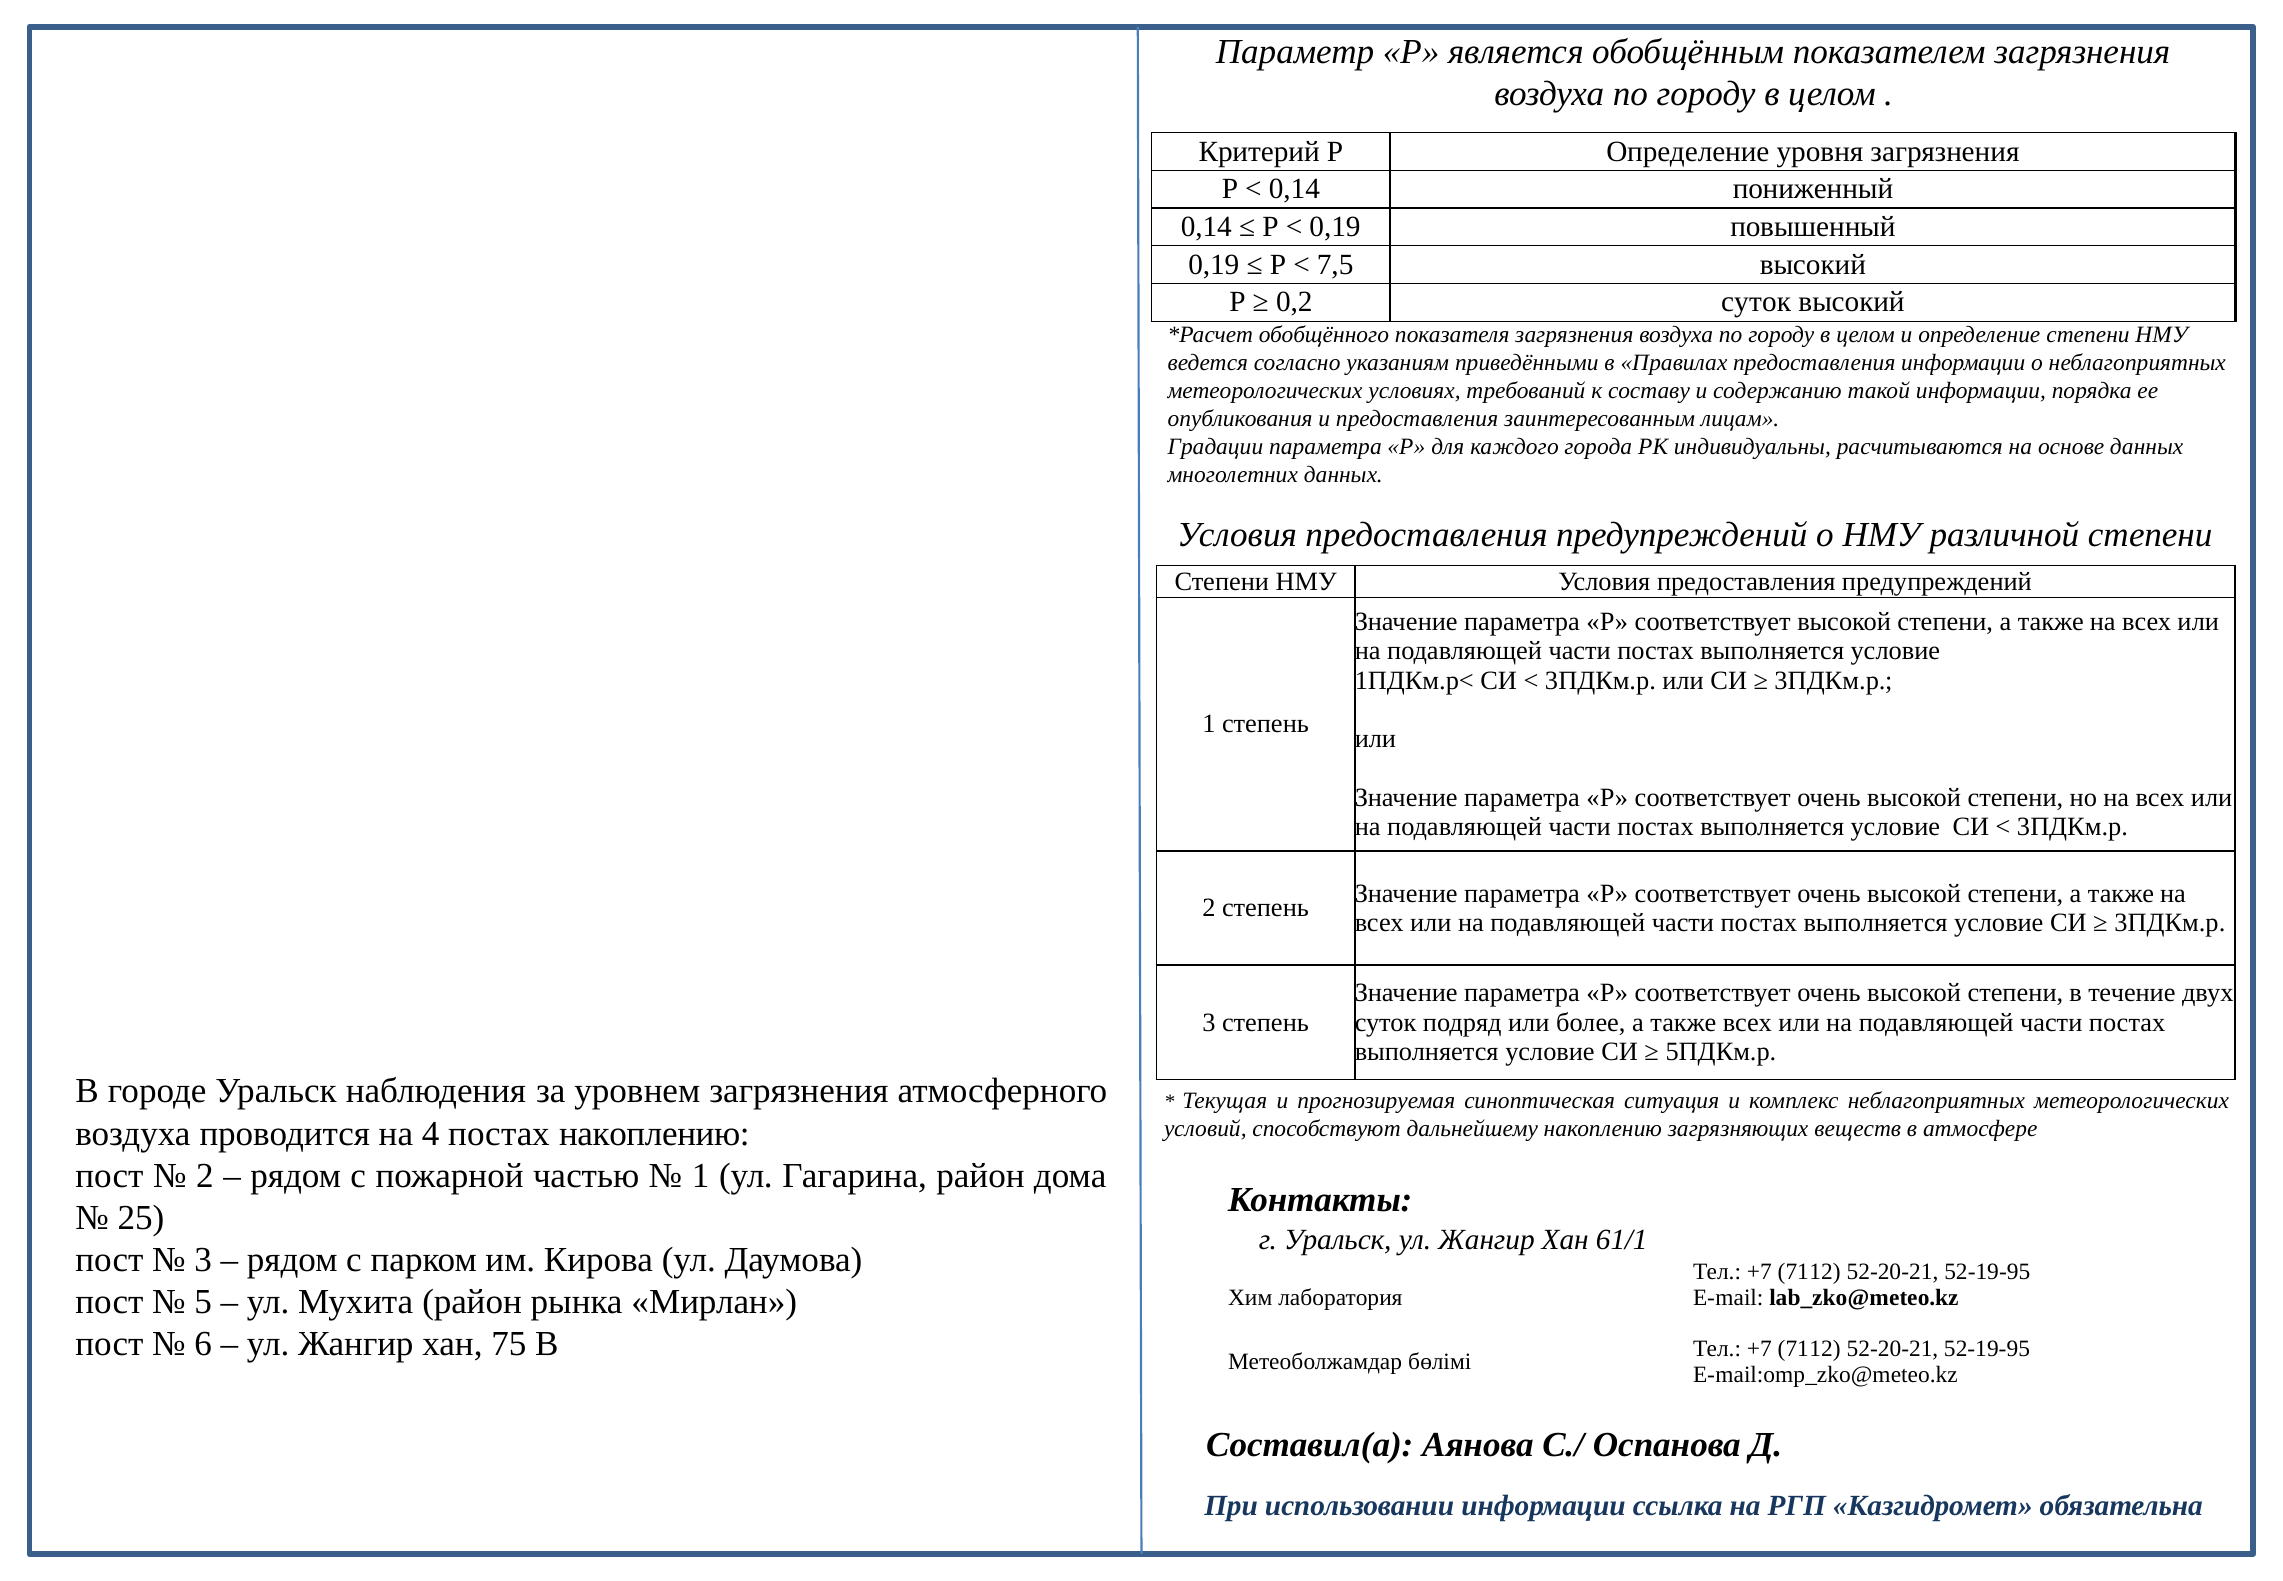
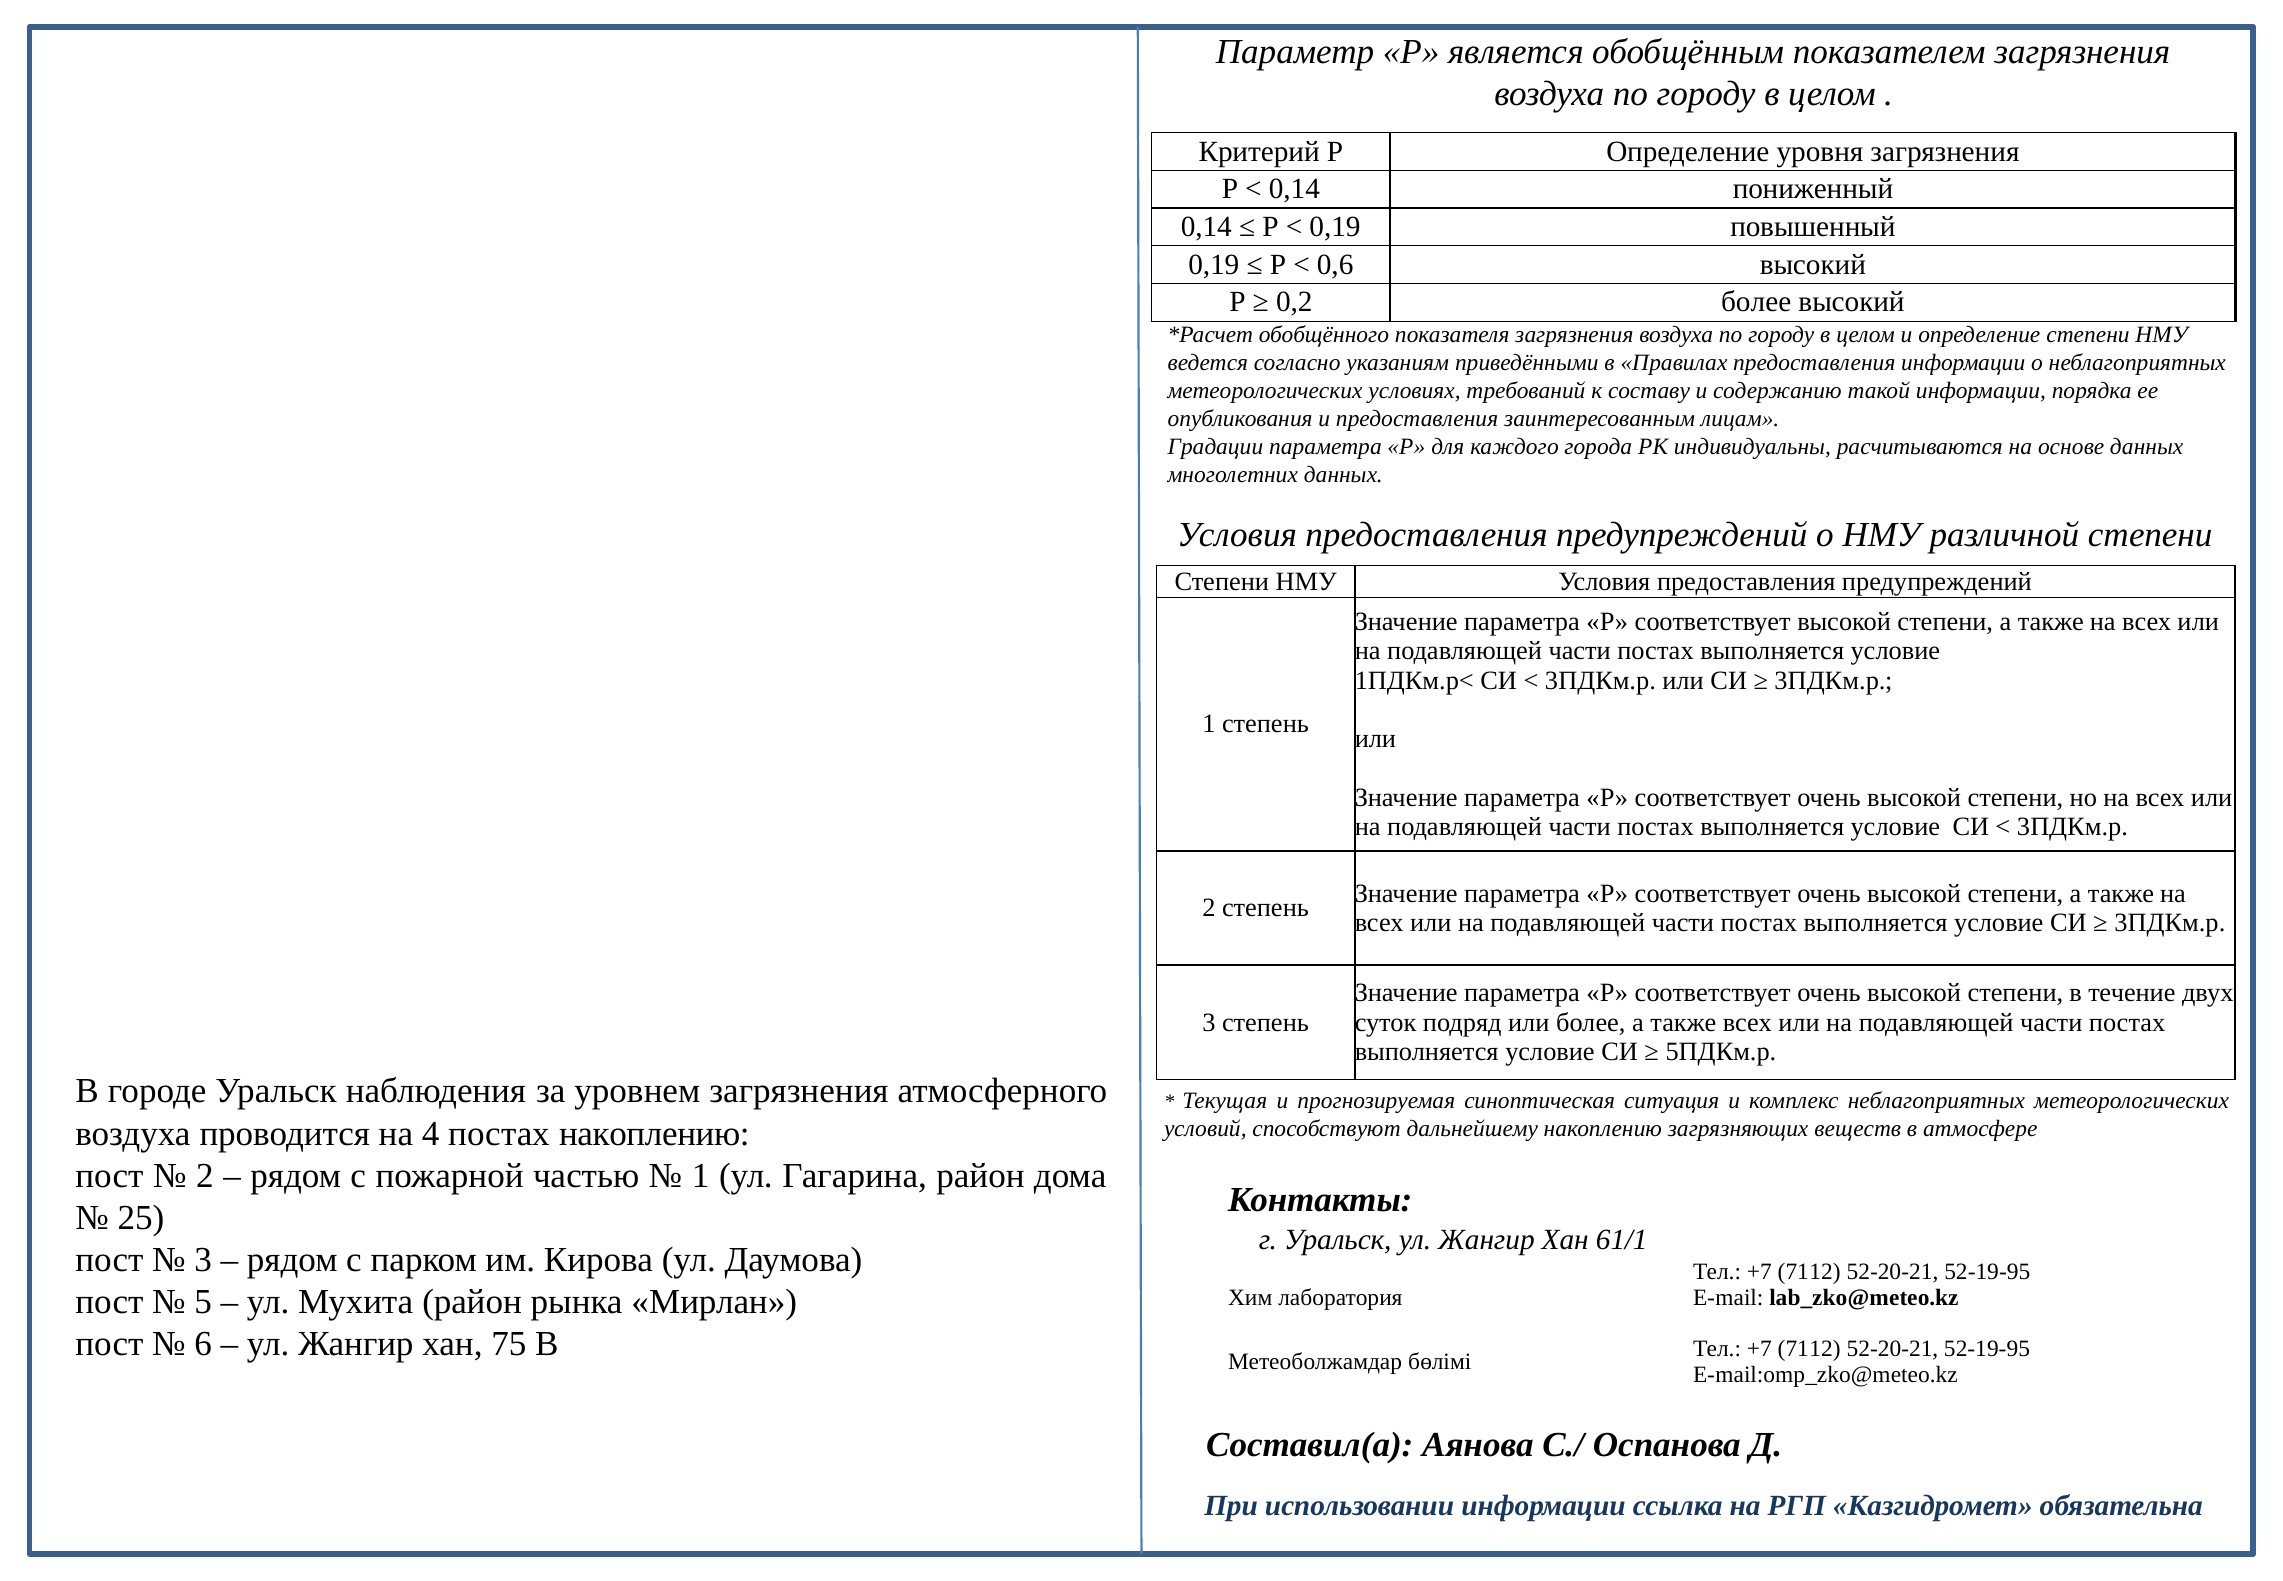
7,5: 7,5 -> 0,6 (1335, 264)
0,2 суток: суток -> более (1756, 302)
